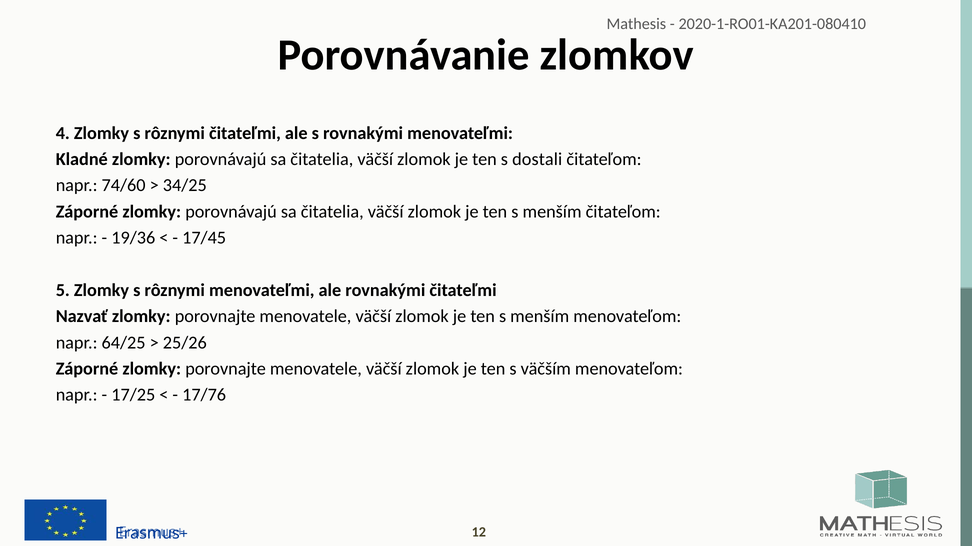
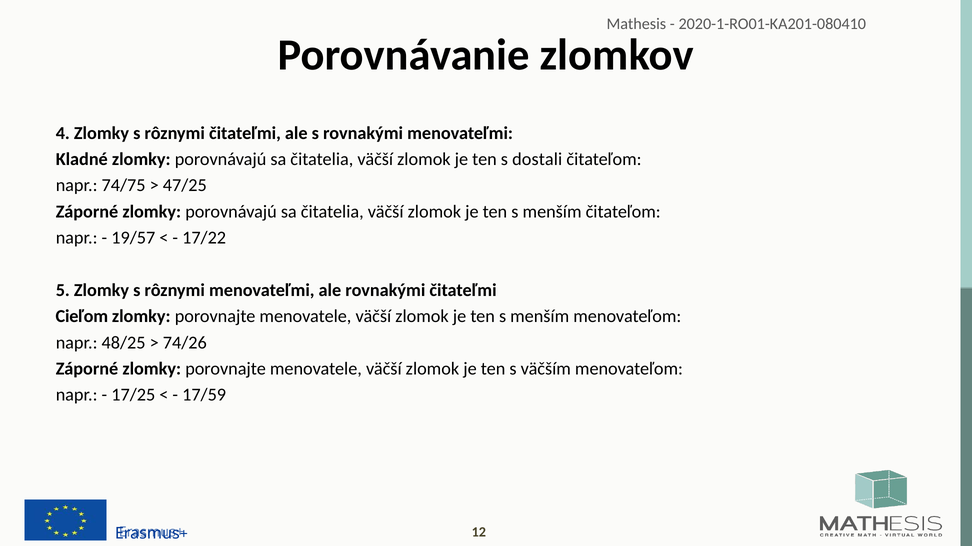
74/60: 74/60 -> 74/75 (124, 186)
34/25: 34/25 -> 47/25 (185, 186)
19/36: 19/36 -> 19/57 (133, 238)
17/45: 17/45 -> 17/22 (204, 238)
Nazvať: Nazvať -> Cieľom (82, 317)
64/25: 64/25 -> 48/25 (124, 343)
25/26: 25/26 -> 74/26 (185, 343)
17/76: 17/76 -> 17/59 (204, 396)
